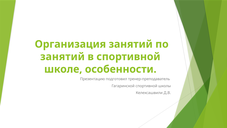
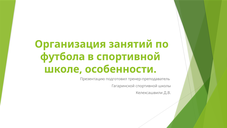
занятий: занятий -> футбола (63, 57)
